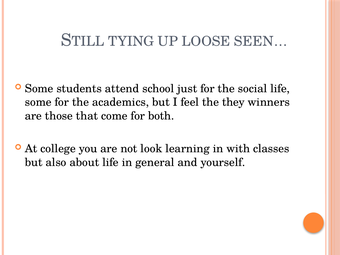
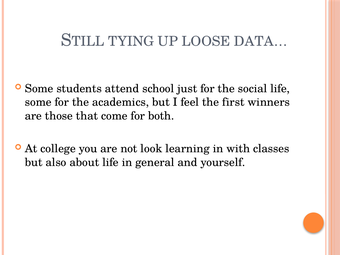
SEEN…: SEEN… -> DATA… (261, 41)
they: they -> first (233, 102)
